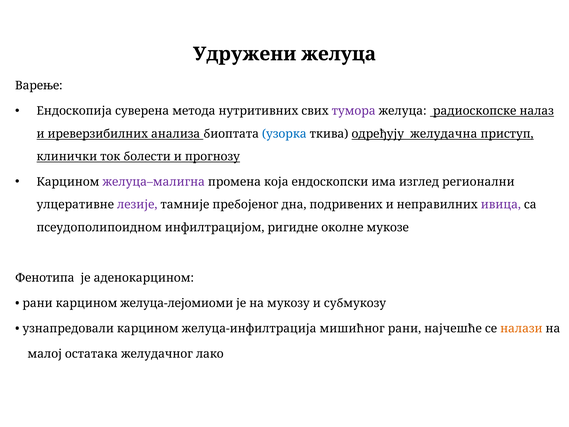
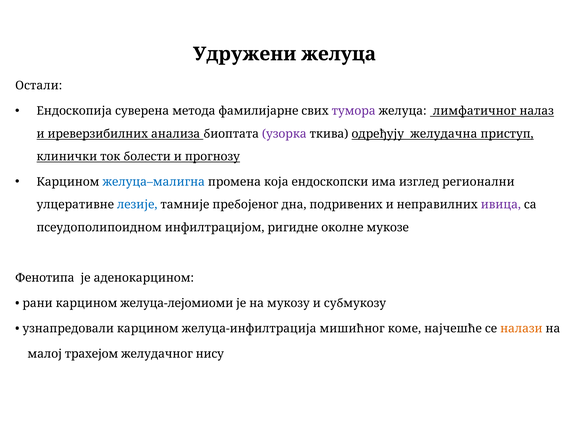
Варење: Варење -> Остали (39, 86)
нутритивних: нутритивних -> фамилијарне (259, 111)
радиоскопске: радиоскопске -> лимфатичног (475, 111)
узорка colour: blue -> purple (284, 134)
желуца–малигна colour: purple -> blue (154, 182)
лезије colour: purple -> blue (137, 205)
мишићног рани: рани -> коме (404, 328)
остатака: остатака -> трахејом (92, 354)
лако: лако -> нису (210, 354)
